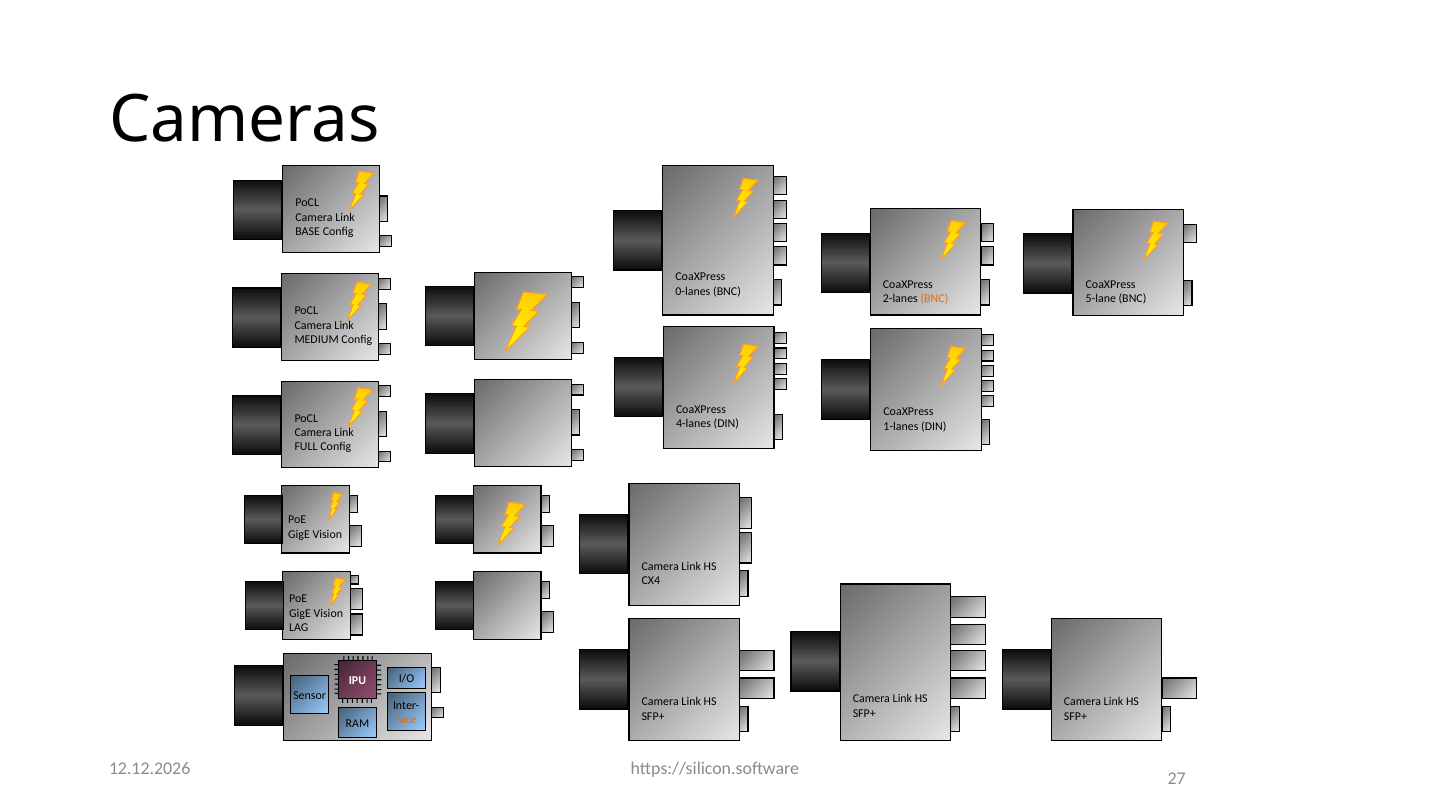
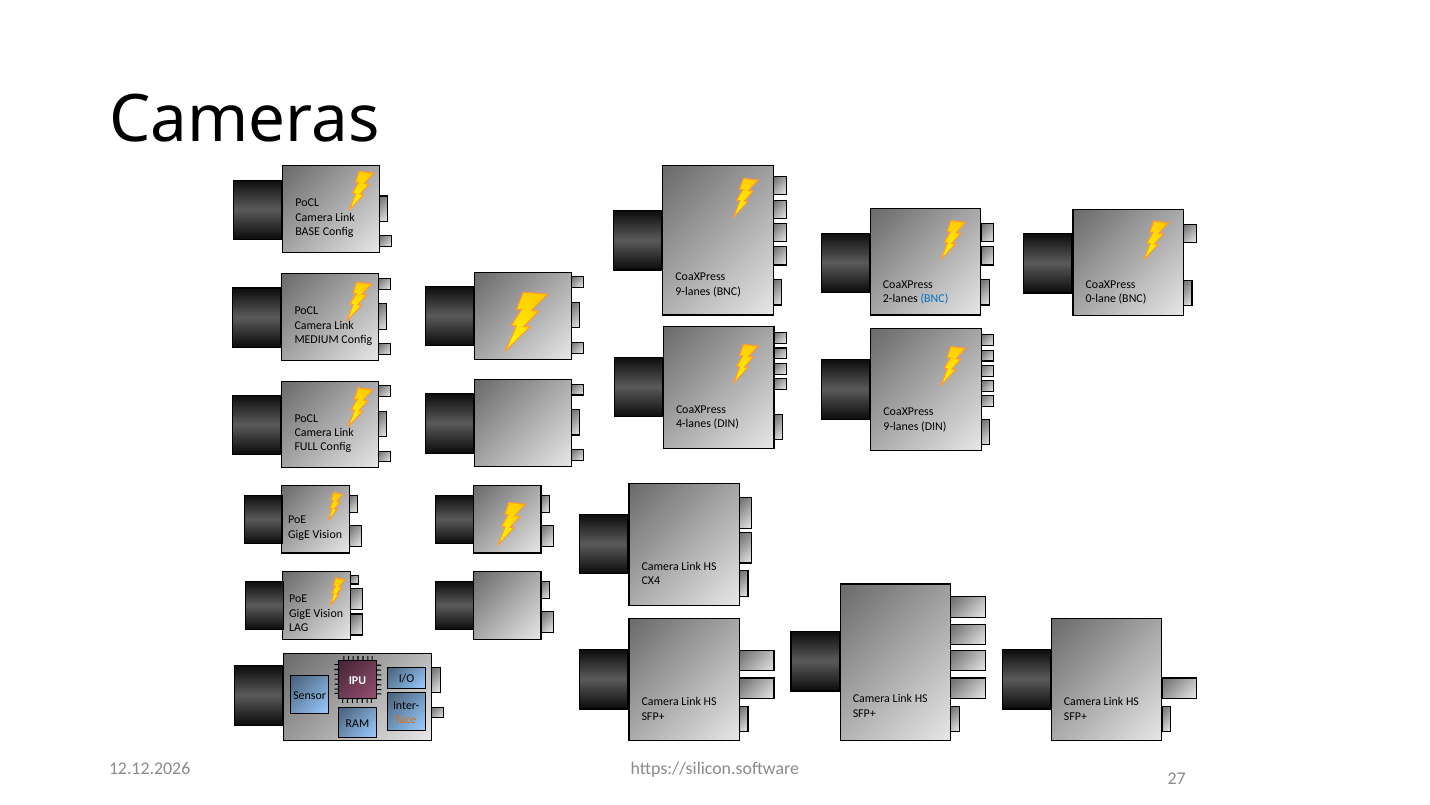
0-lanes: 0-lanes -> 9-lanes (693, 291)
BNC colour: orange -> blue (934, 298)
5-lane: 5-lane -> 0-lane (1101, 299)
1-lanes: 1-lanes -> 9-lanes (901, 426)
